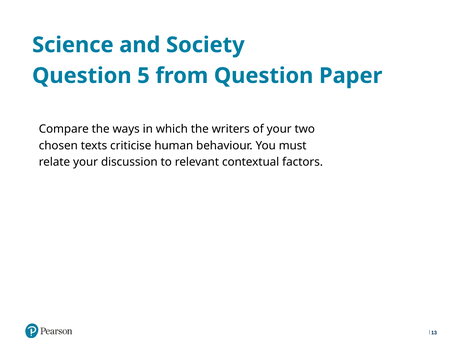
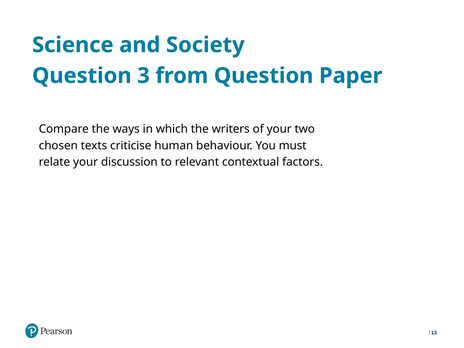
5: 5 -> 3 (143, 76)
